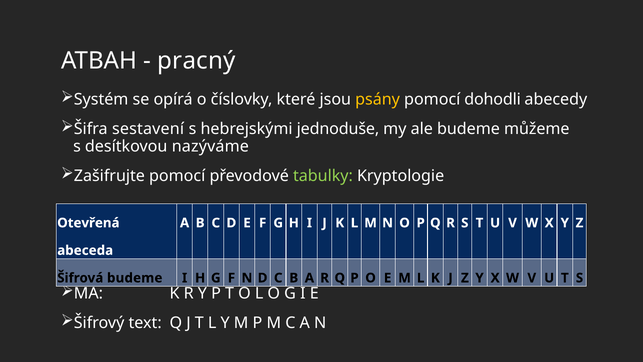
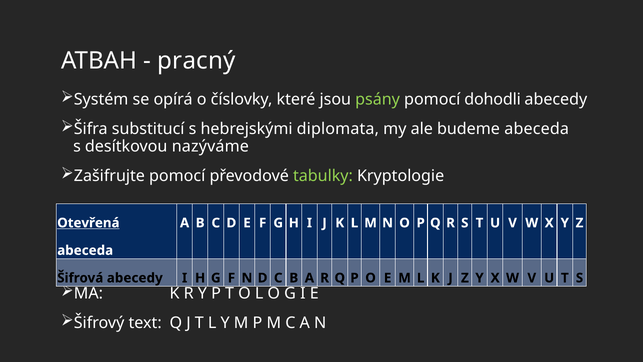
psány colour: yellow -> light green (378, 99)
sestavení: sestavení -> substitucí (148, 129)
jednoduše: jednoduše -> diplomata (338, 129)
budeme můžeme: můžeme -> abeceda (537, 129)
Otevřená underline: none -> present (88, 223)
Šifrová budeme: budeme -> abecedy (135, 278)
